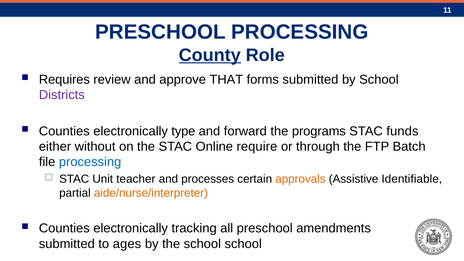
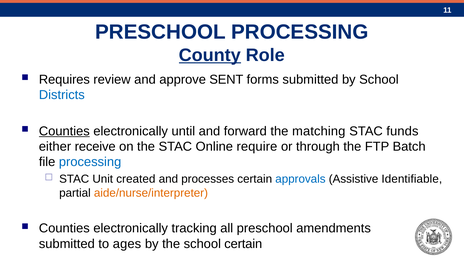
THAT: THAT -> SENT (226, 80)
Districts colour: purple -> blue (62, 95)
Counties underline: none -> present (64, 131)
type: type -> until (183, 131)
programs: programs -> matching (319, 131)
without: without -> receive (95, 147)
teacher: teacher -> created (136, 179)
approvals colour: orange -> blue (300, 179)
school school: school -> certain (243, 244)
